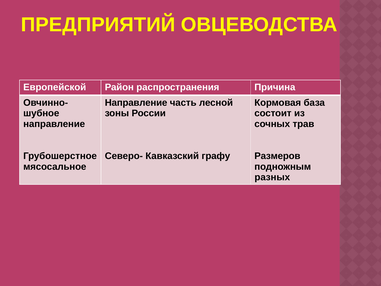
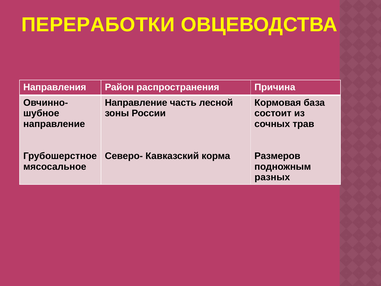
ПРЕДПРИЯТИЙ: ПРЕДПРИЯТИЙ -> ПЕРЕРАБОТКИ (98, 25)
Европейской: Европейской -> Направления (55, 87)
графу: графу -> корма (216, 156)
